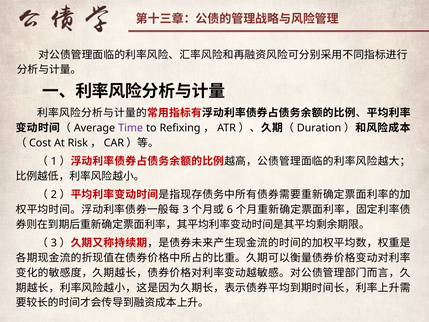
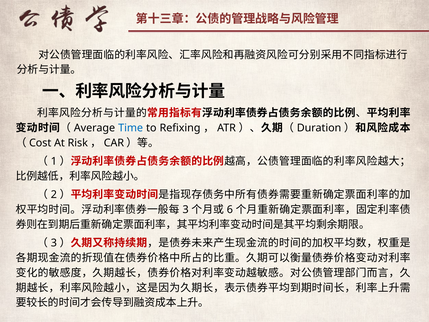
Time colour: purple -> blue (131, 128)
